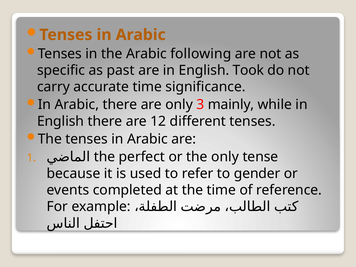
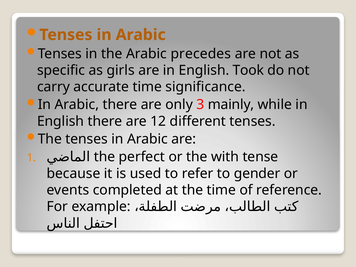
following: following -> precedes (201, 54)
past: past -> girls (121, 70)
the only: only -> with (225, 157)
